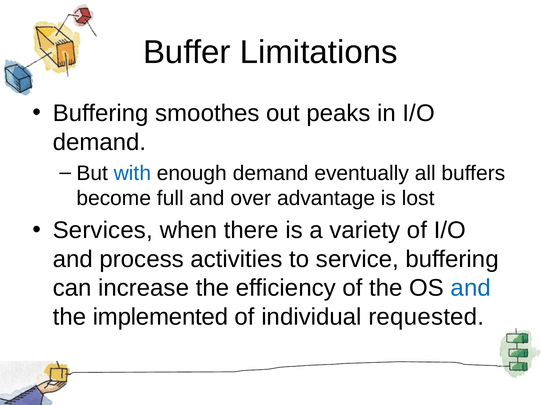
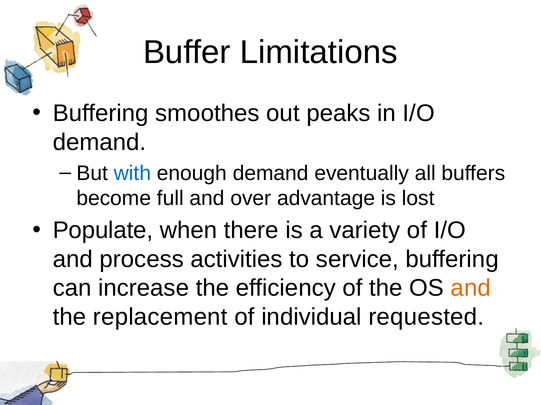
Services: Services -> Populate (103, 231)
and colour: blue -> orange (471, 288)
implemented: implemented -> replacement (160, 317)
